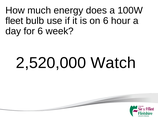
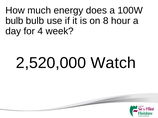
fleet: fleet -> bulb (14, 21)
on 6: 6 -> 8 (106, 21)
for 6: 6 -> 4 (40, 31)
